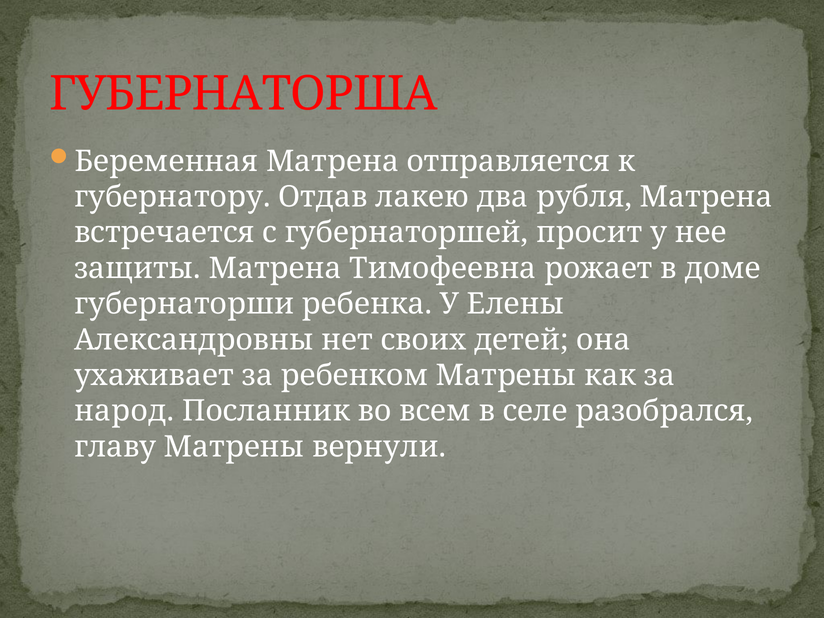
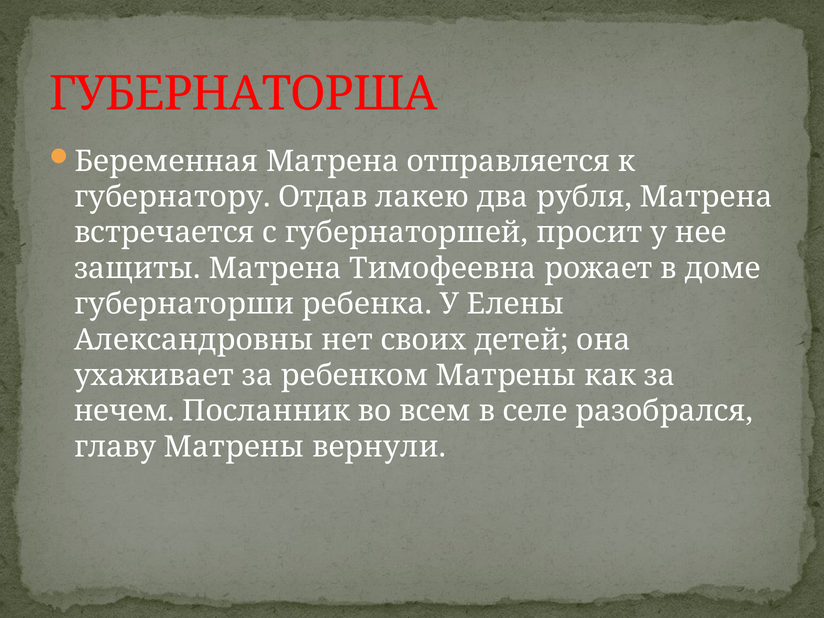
народ: народ -> нечем (124, 411)
